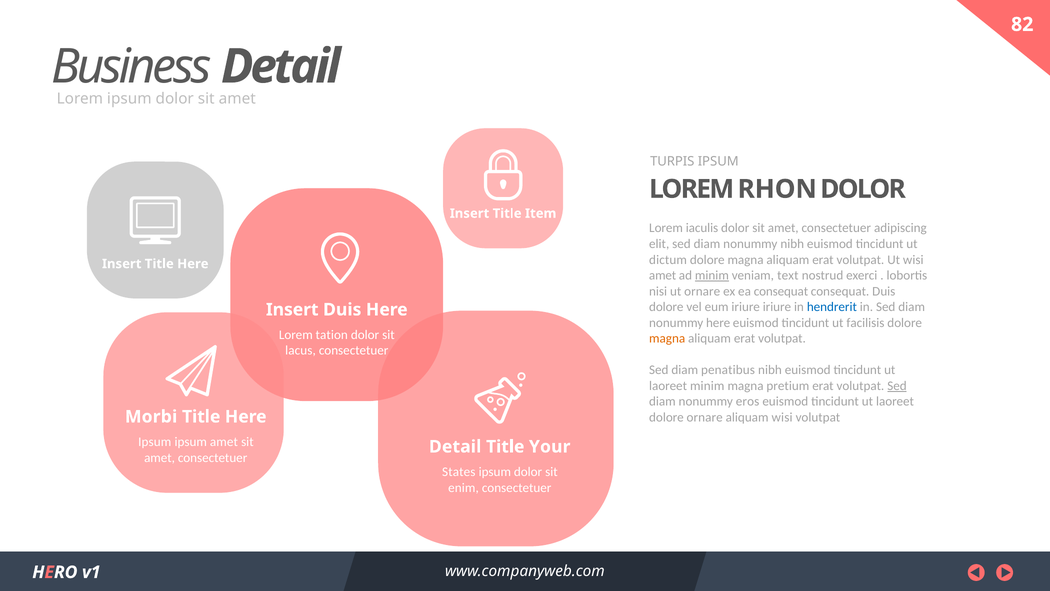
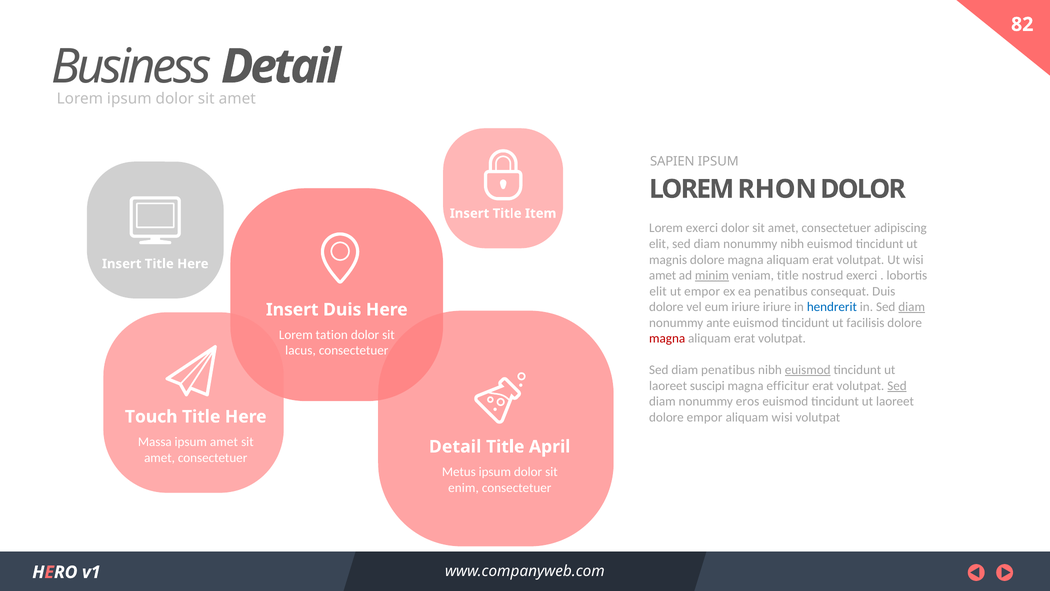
TURPIS: TURPIS -> SAPIEN (672, 161)
Lorem iaculis: iaculis -> exerci (702, 228)
dictum: dictum -> magnis (668, 260)
veniam text: text -> title (788, 275)
nisi: nisi -> elit (658, 291)
ut ornare: ornare -> empor (702, 291)
ea consequat: consequat -> penatibus (781, 291)
diam underline: none -> present (912, 307)
nonummy here: here -> ante (718, 323)
magna colour: orange -> red (667, 338)
euismod underline: none -> present (808, 370)
laoreet minim: minim -> suscipi (707, 386)
pretium: pretium -> efficitur (788, 386)
dolore ornare: ornare -> empor (705, 417)
Morbi: Morbi -> Touch (151, 416)
Ipsum: Ipsum -> Massa (155, 442)
Your: Your -> April (550, 446)
States: States -> Metus (459, 472)
